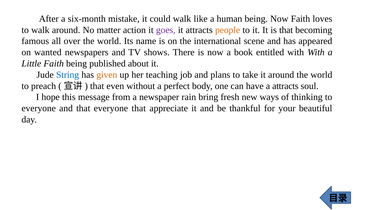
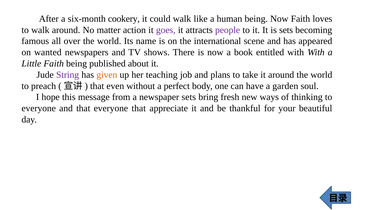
mistake: mistake -> cookery (124, 19)
people colour: orange -> purple (228, 30)
is that: that -> sets (286, 30)
String colour: blue -> purple (68, 75)
a attracts: attracts -> garden (285, 86)
newspaper rain: rain -> sets (189, 97)
